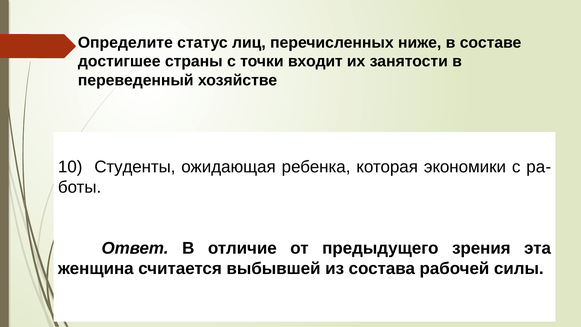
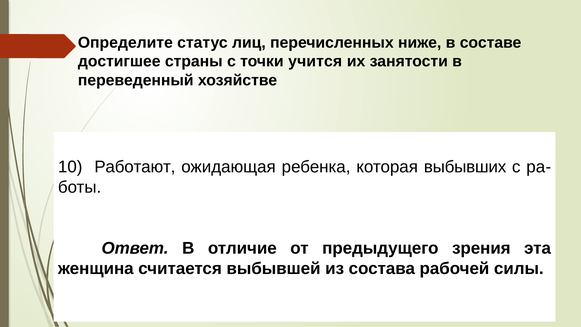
входит: входит -> учится (315, 61)
Студенты: Студенты -> Работают (135, 167)
экономики: экономики -> выбывших (465, 167)
